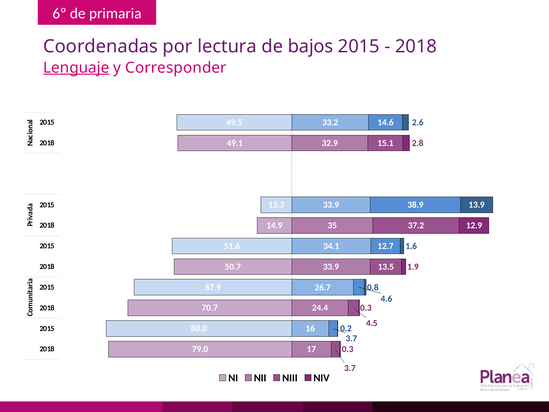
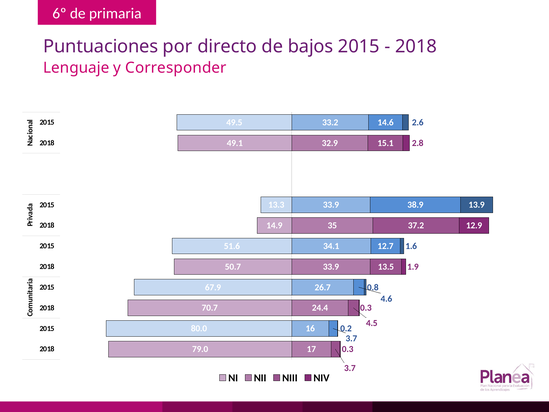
Coordenadas: Coordenadas -> Puntuaciones (101, 47)
lectura: lectura -> directo (227, 47)
Lenguaje underline: present -> none (76, 68)
